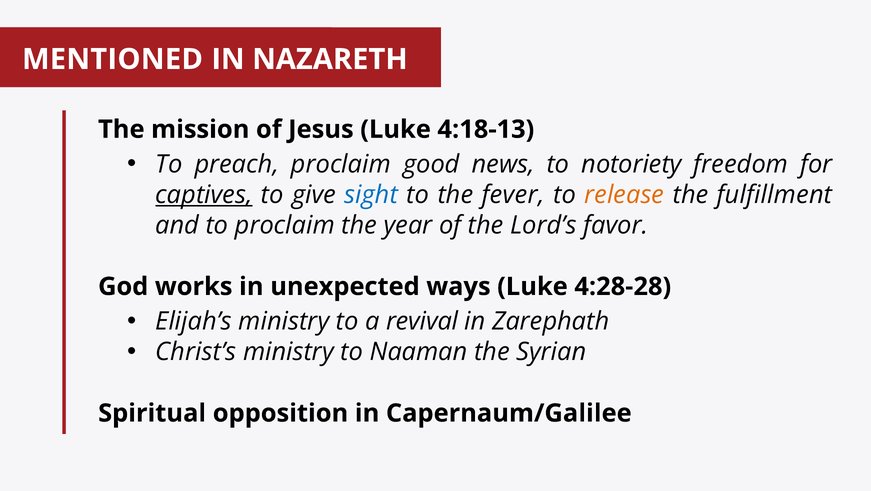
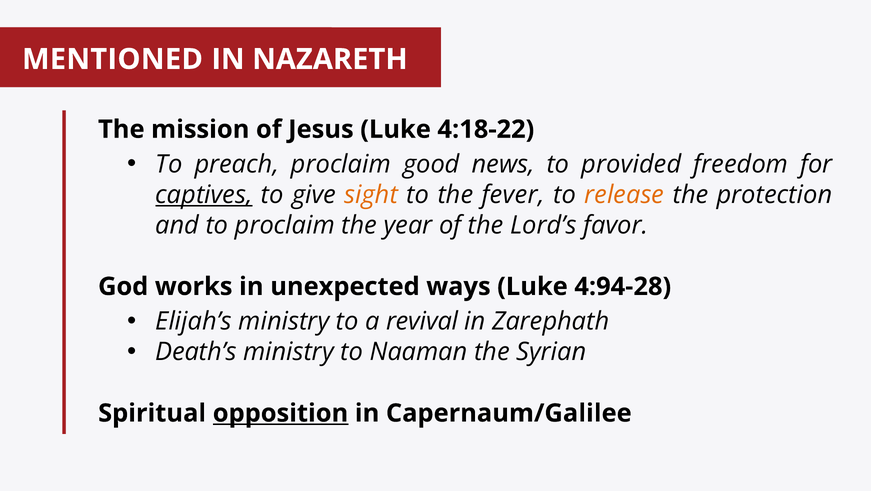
4:18-13: 4:18-13 -> 4:18-22 (486, 129)
notoriety: notoriety -> provided (631, 164)
sight colour: blue -> orange (371, 195)
fulfillment: fulfillment -> protection (775, 195)
4:28-28: 4:28-28 -> 4:94-28 (623, 287)
Christ’s: Christ’s -> Death’s (196, 352)
opposition underline: none -> present (281, 413)
